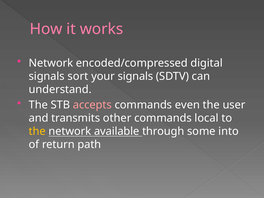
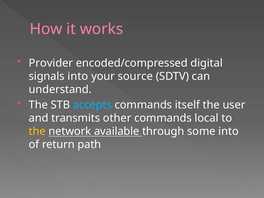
Network: Network -> Provider (51, 63)
signals sort: sort -> into (78, 76)
your signals: signals -> source (135, 76)
accepts colour: pink -> light blue (92, 105)
even: even -> itself (187, 105)
